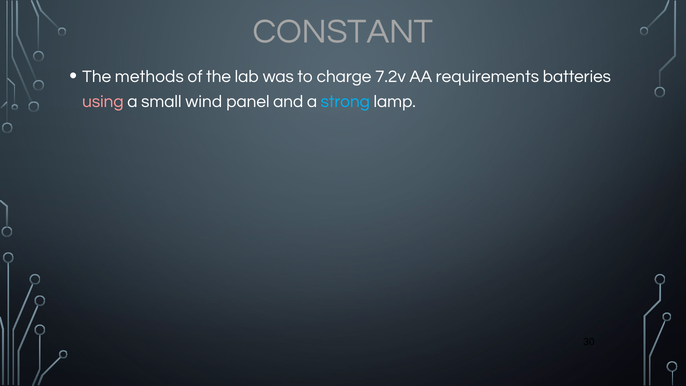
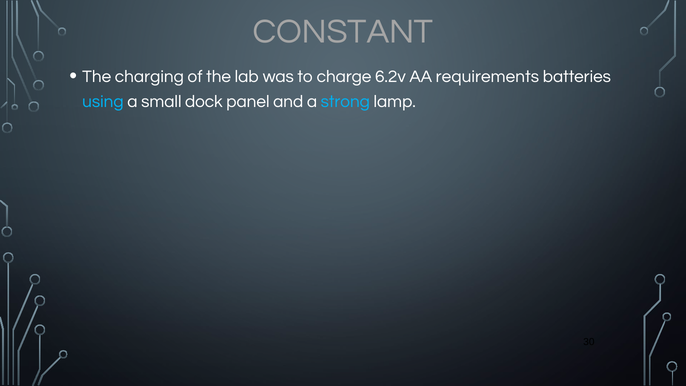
methods: methods -> charging (149, 77)
7.2v: 7.2v -> 6.2v (390, 77)
using colour: pink -> light blue (103, 101)
wind: wind -> dock (204, 101)
